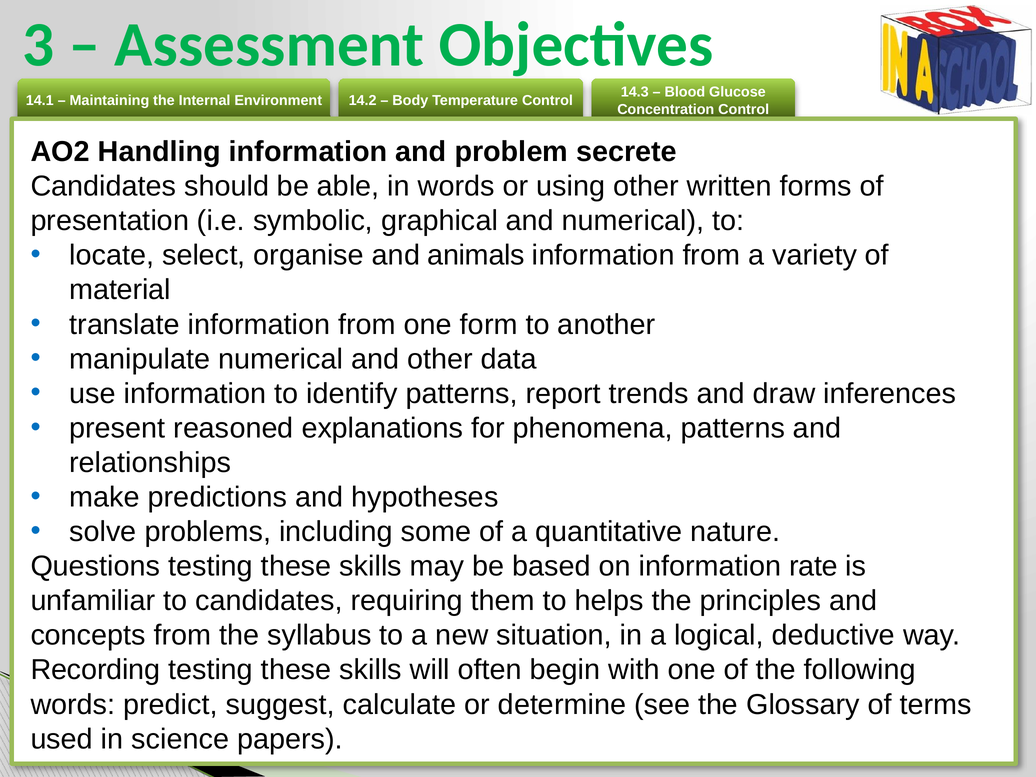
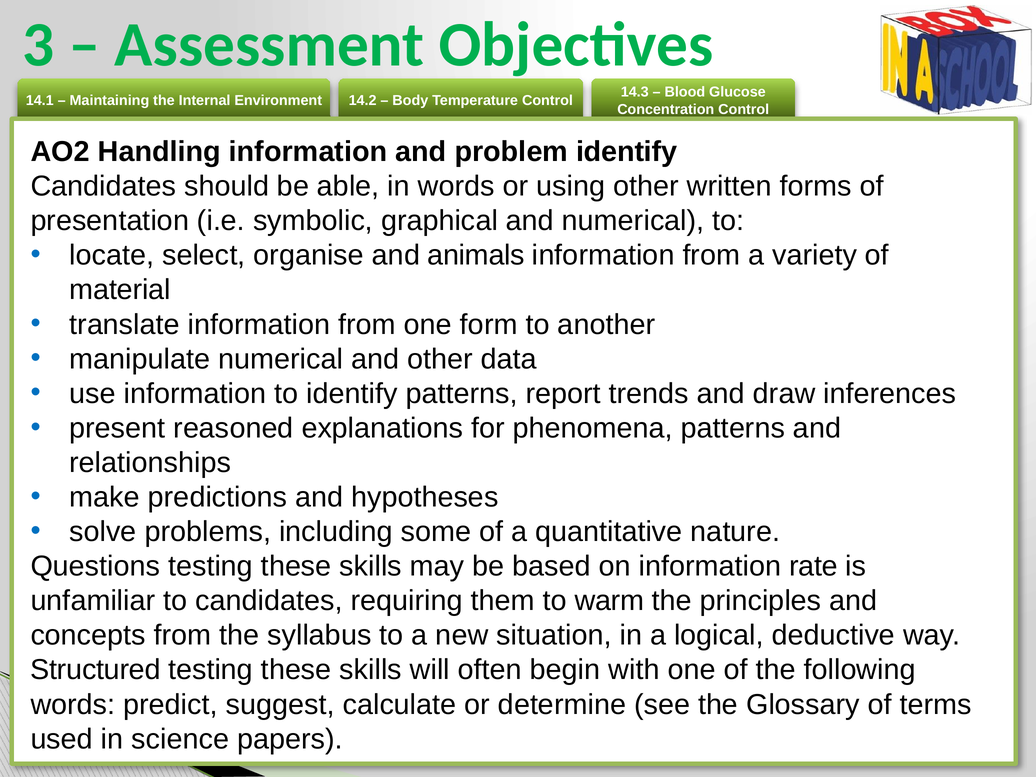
problem secrete: secrete -> identify (627, 152)
helps: helps -> warm (609, 601)
Recording: Recording -> Structured (95, 670)
